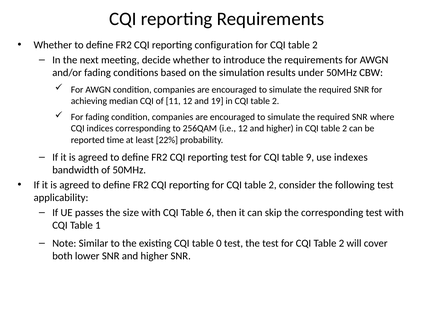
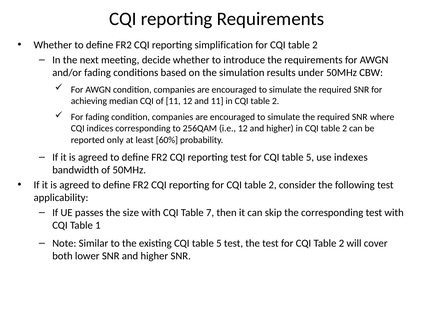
configuration: configuration -> simplification (224, 45)
and 19: 19 -> 11 (217, 101)
time: time -> only (115, 140)
22%: 22% -> 60% (167, 140)
for CQI table 9: 9 -> 5 (310, 157)
6: 6 -> 7 (210, 212)
existing CQI table 0: 0 -> 5 (219, 243)
